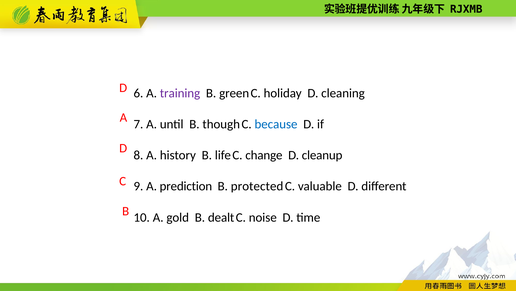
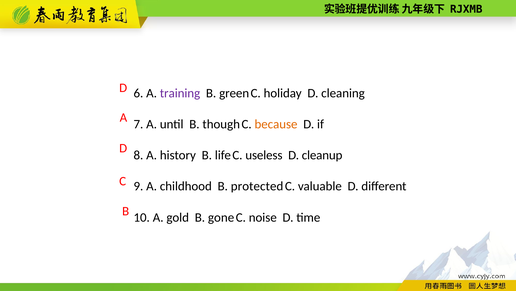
because colour: blue -> orange (276, 124)
change: change -> useless (264, 155)
prediction: prediction -> childhood (186, 186)
dealt: dealt -> gone (221, 217)
